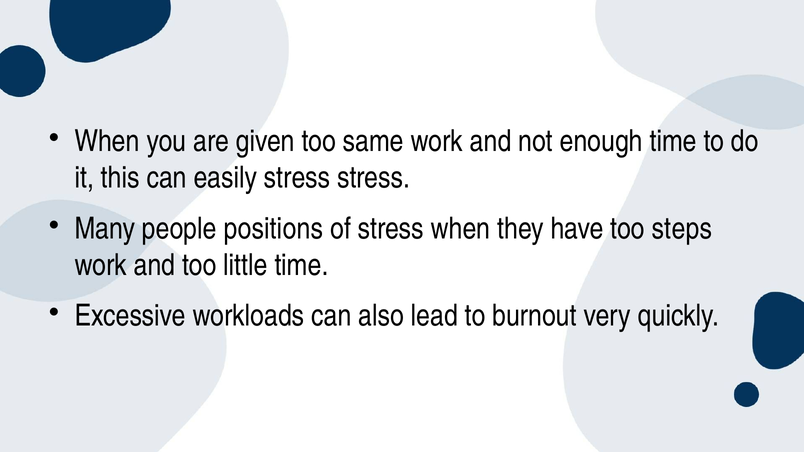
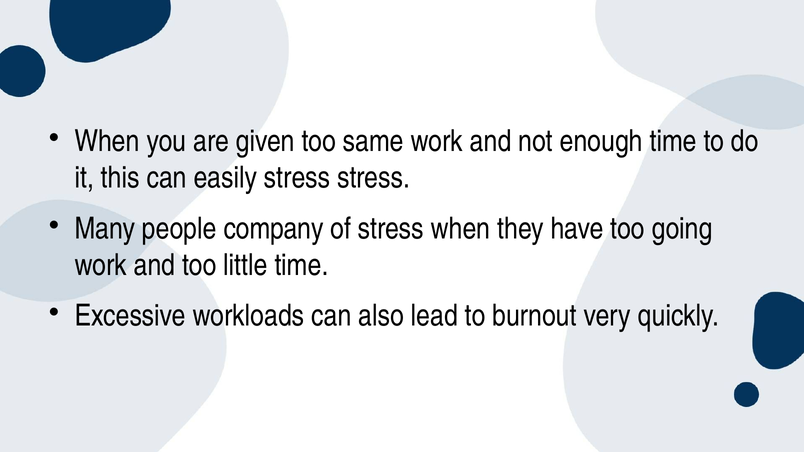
positions: positions -> company (274, 229)
steps: steps -> going (682, 229)
